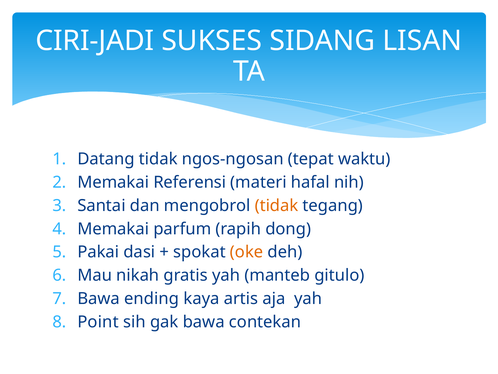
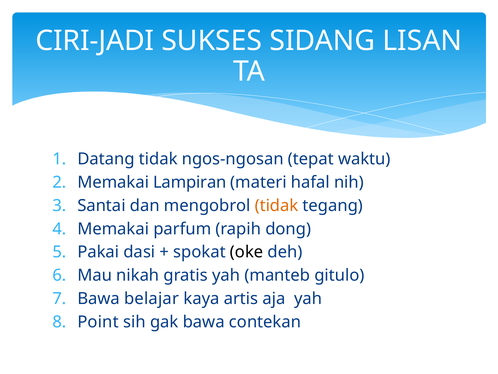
Referensi: Referensi -> Lampiran (190, 182)
oke colour: orange -> black (247, 252)
ending: ending -> belajar (152, 298)
